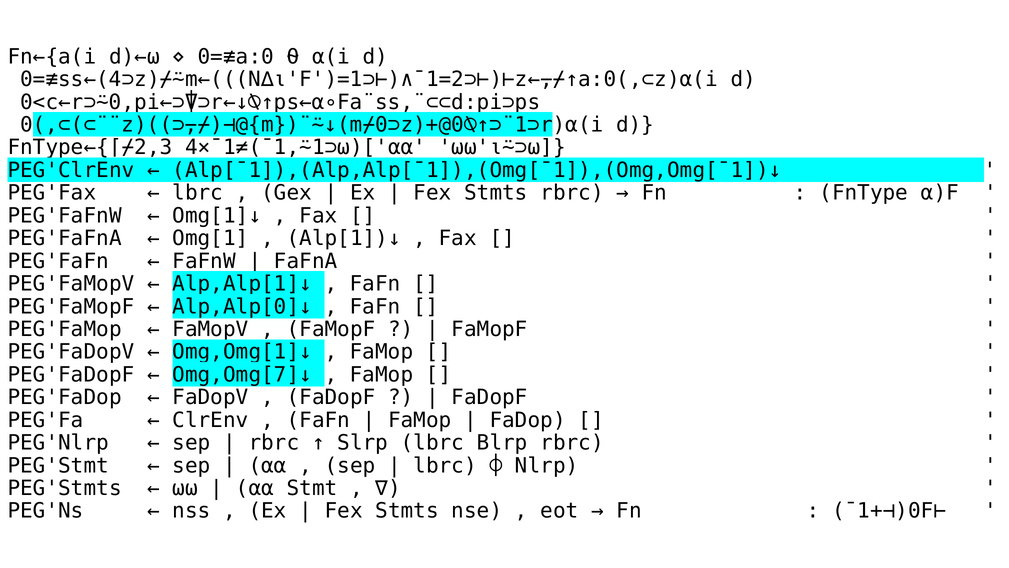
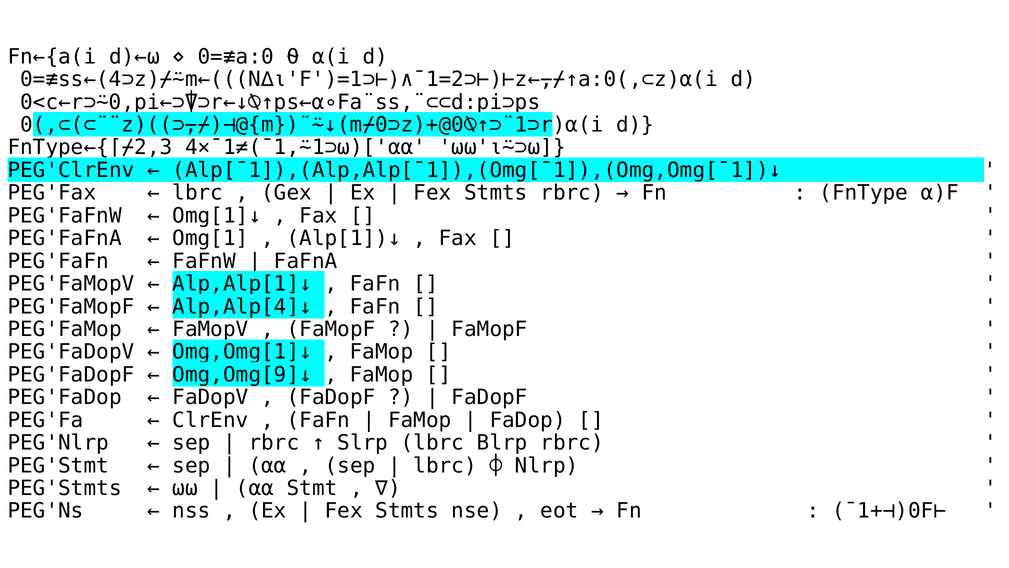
Alp,Alp[0]↓: Alp,Alp[0]↓ -> Alp,Alp[4]↓ (242, 306)
Omg,Omg[7]↓: Omg,Omg[7]↓ -> Omg,Omg[9]↓ (242, 374)
